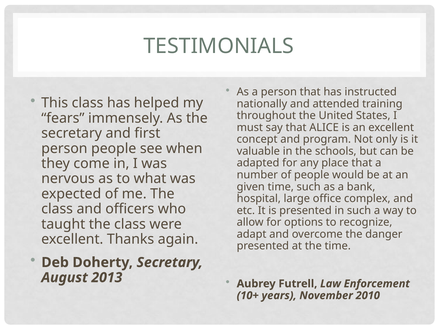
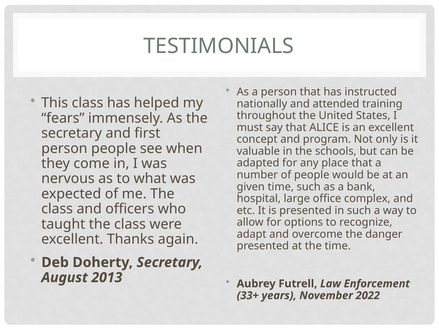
10+: 10+ -> 33+ (248, 296)
2010: 2010 -> 2022 (368, 296)
